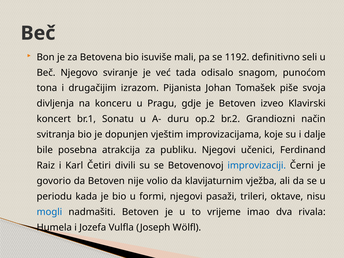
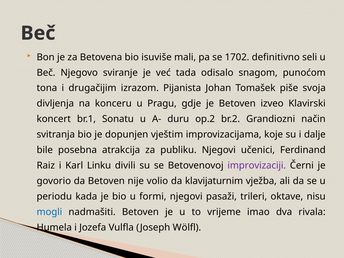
1192: 1192 -> 1702 (237, 57)
Četiri: Četiri -> Linku (99, 165)
improvizaciji colour: blue -> purple (257, 165)
